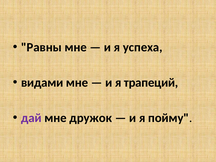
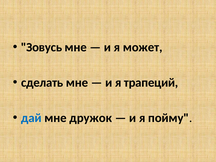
Равны: Равны -> Зовусь (41, 47)
успеха: успеха -> может (143, 47)
видами: видами -> сделать (42, 83)
дай colour: purple -> blue (31, 118)
